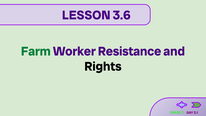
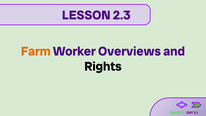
3.6: 3.6 -> 2.3 (122, 15)
Farm colour: green -> orange (36, 51)
Resistance: Resistance -> Overviews (129, 51)
